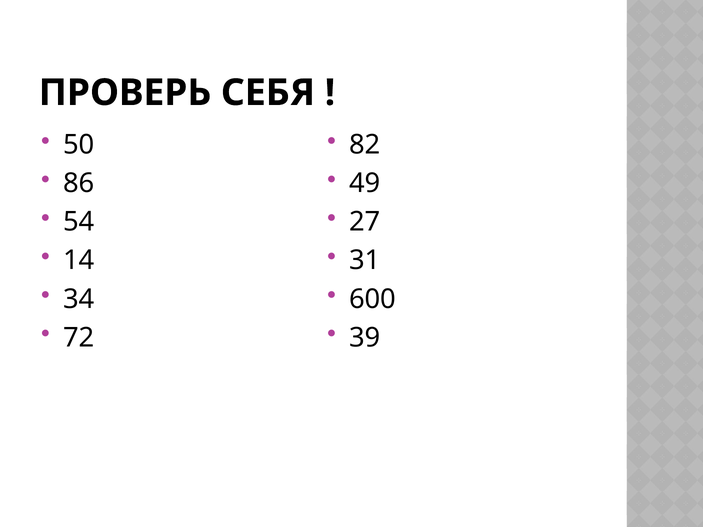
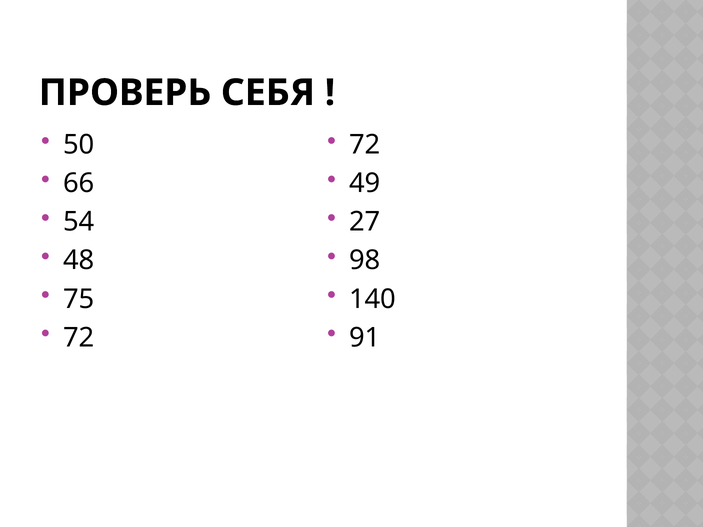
82: 82 -> 72 (365, 145)
86: 86 -> 66 (79, 183)
14: 14 -> 48 (79, 261)
31: 31 -> 98 (365, 261)
34: 34 -> 75 (79, 299)
600: 600 -> 140 (373, 299)
39: 39 -> 91 (365, 338)
